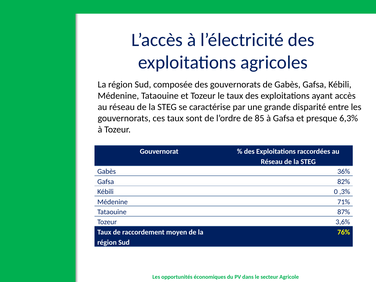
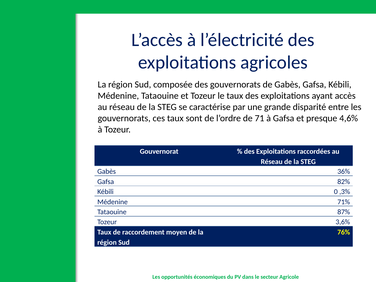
85: 85 -> 71 (260, 118)
6,3%: 6,3% -> 4,6% (349, 118)
